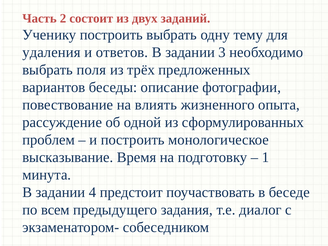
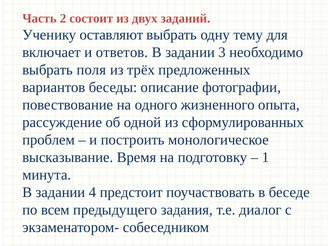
Ученику построить: построить -> оставляют (111, 35)
удаления: удаления -> включает (52, 52)
влиять: влиять -> одного (156, 105)
